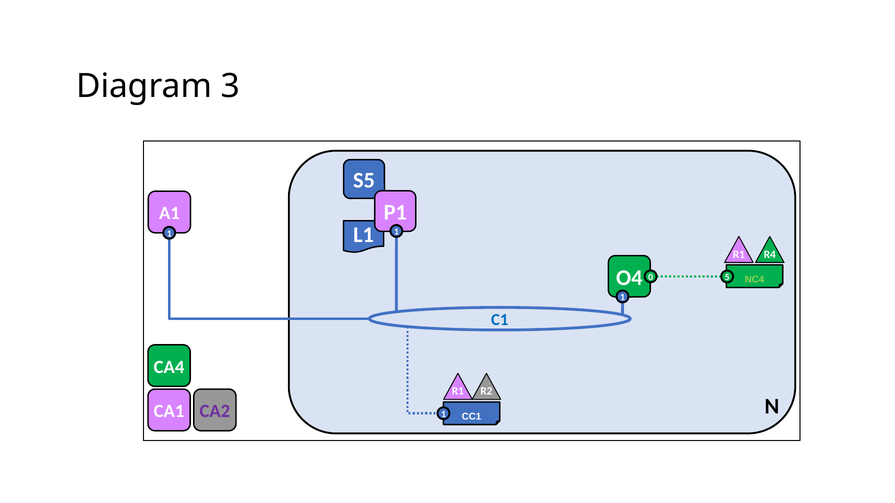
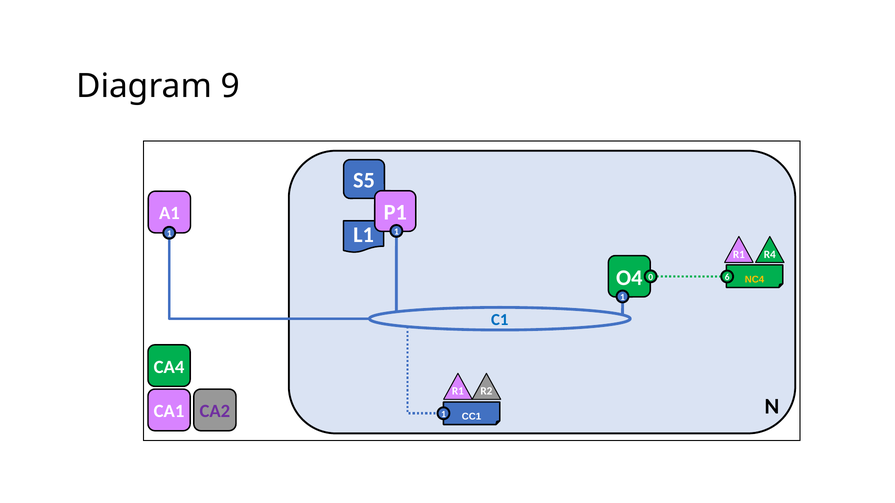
3: 3 -> 9 (230, 86)
5: 5 -> 6 (727, 277)
NC4 colour: light green -> yellow (755, 280)
